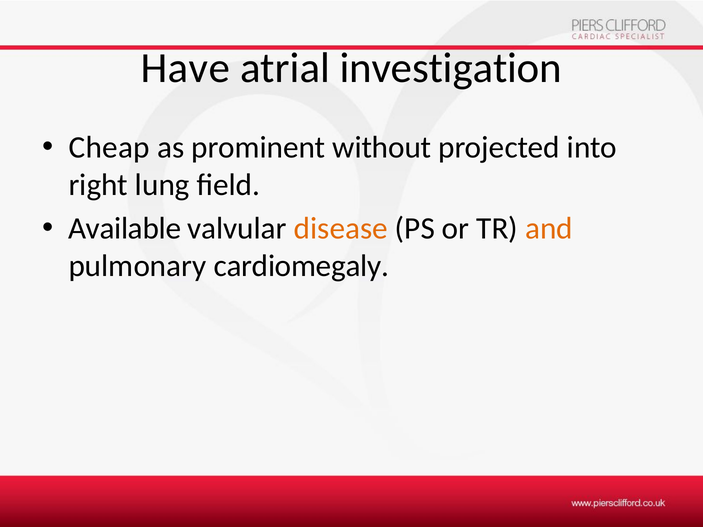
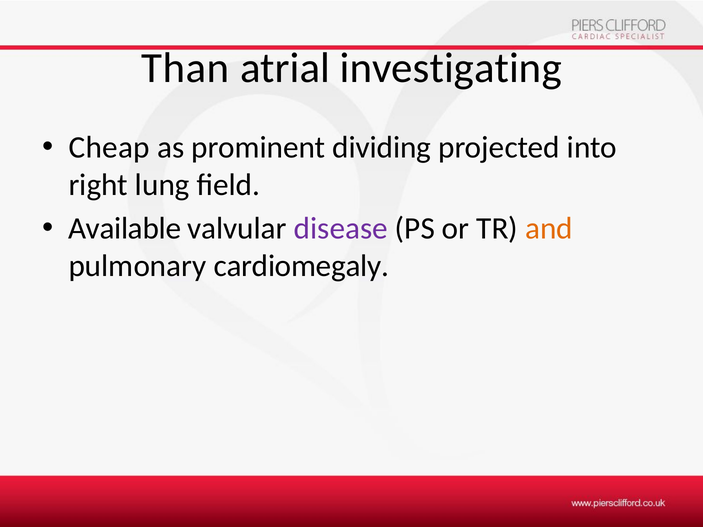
Have: Have -> Than (185, 68)
investigation: investigation -> investigating (451, 68)
without: without -> dividing (382, 147)
disease colour: orange -> purple (341, 229)
